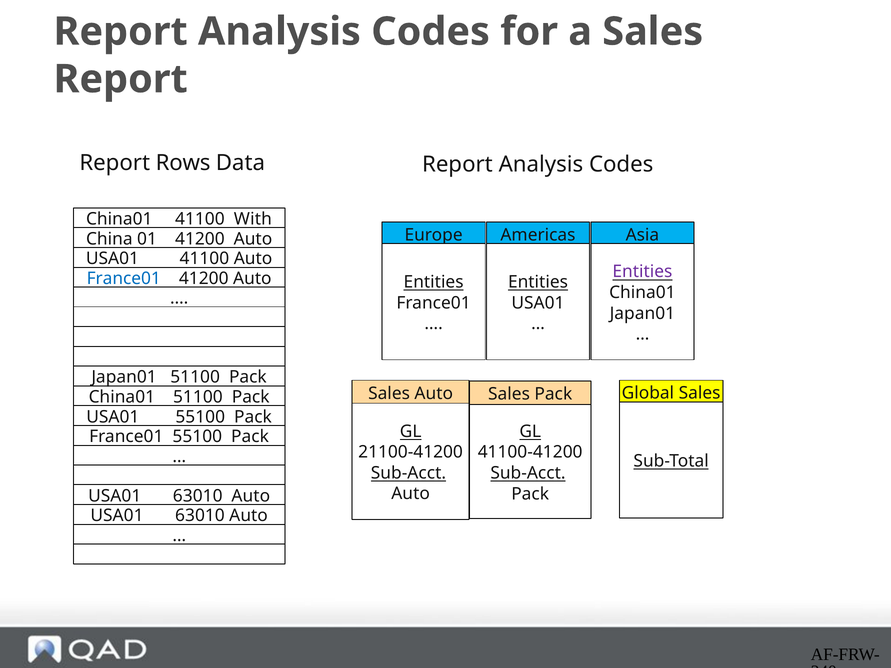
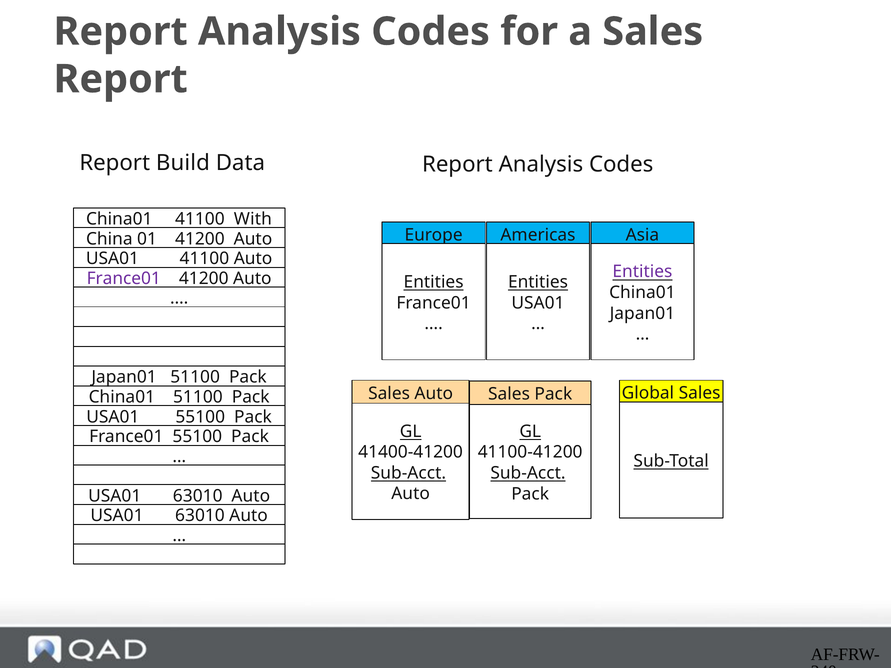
Rows: Rows -> Build (183, 163)
France01 colour: blue -> purple (124, 278)
21100-41200: 21100-41200 -> 41400-41200 (411, 452)
